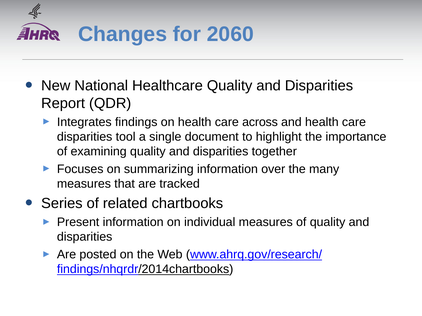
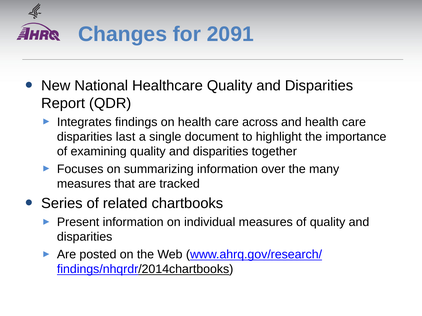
2060: 2060 -> 2091 (230, 34)
tool: tool -> last (126, 137)
